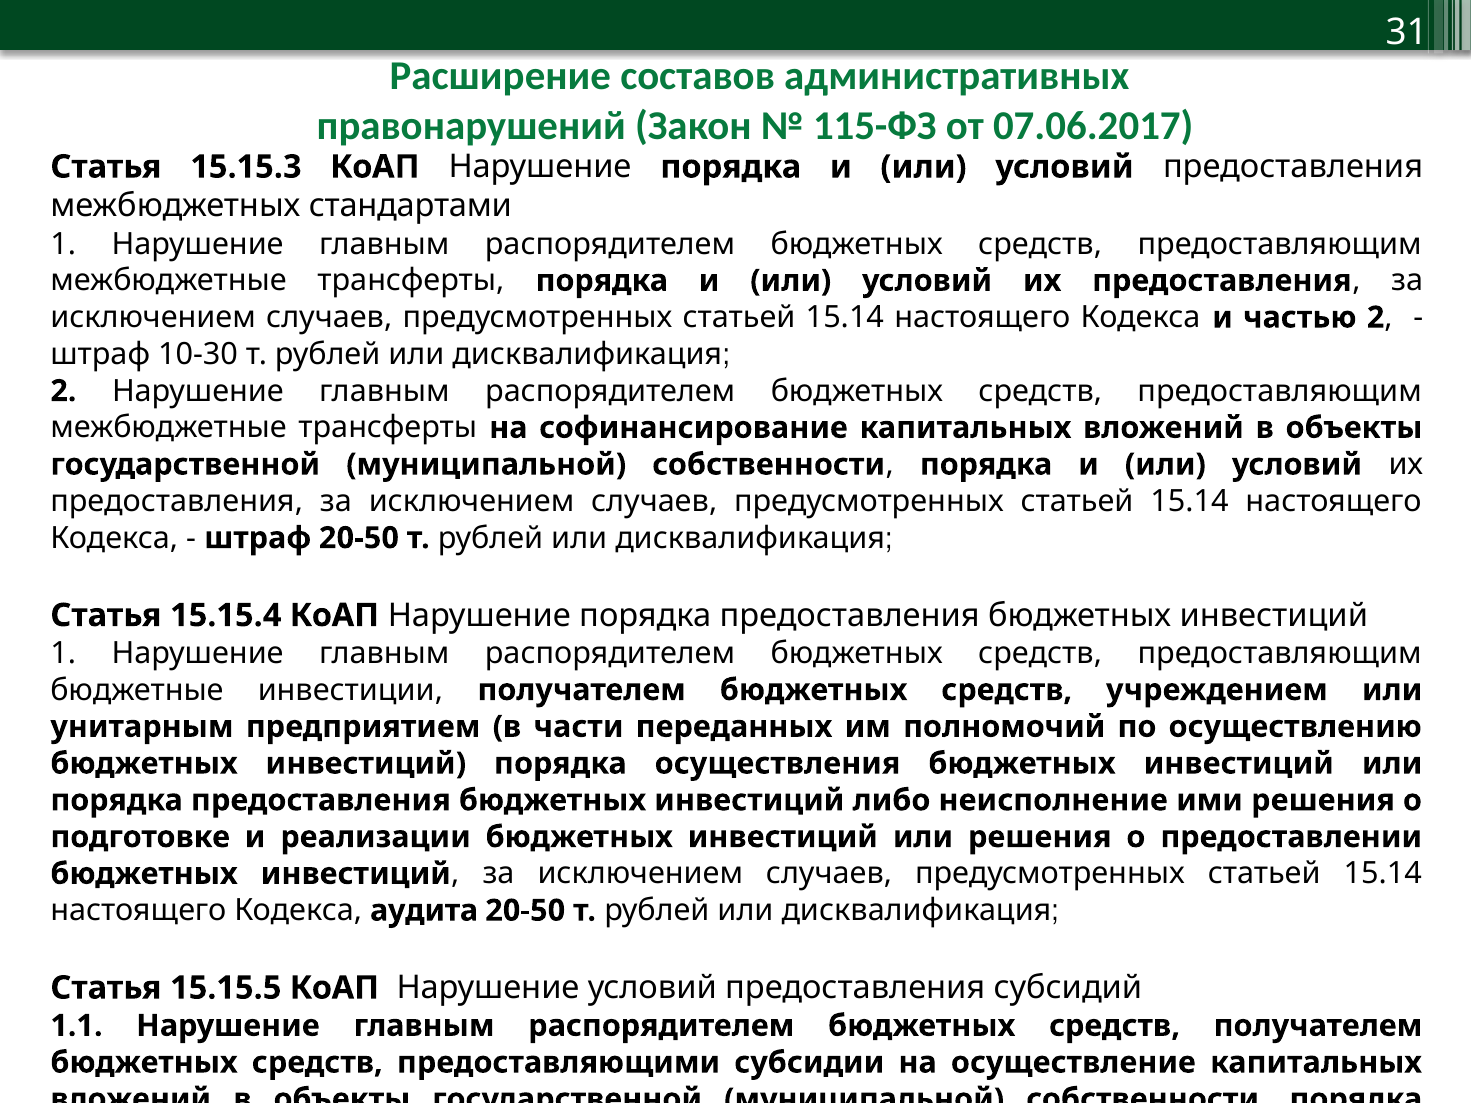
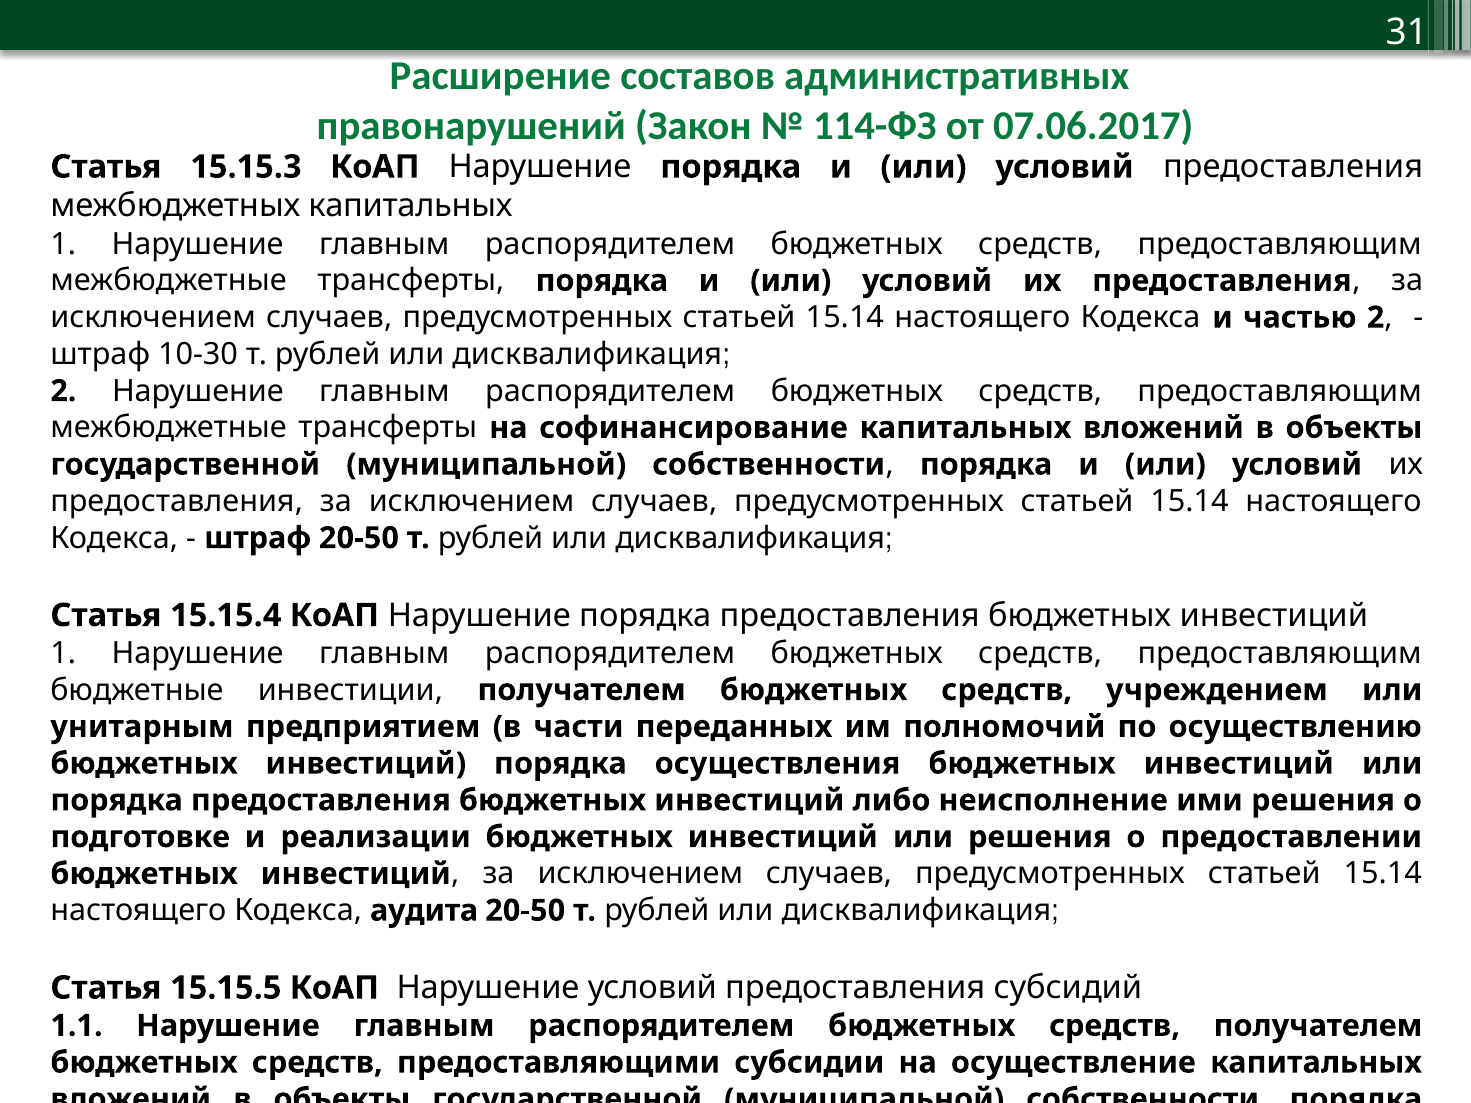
115-ФЗ: 115-ФЗ -> 114-ФЗ (875, 126)
межбюджетных стандартами: стандартами -> капитальных (410, 206)
